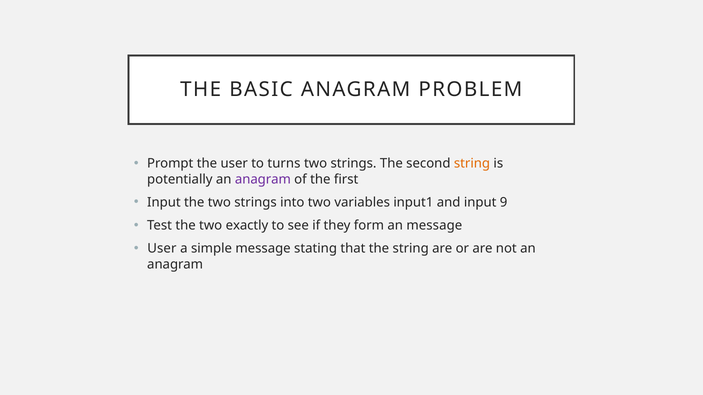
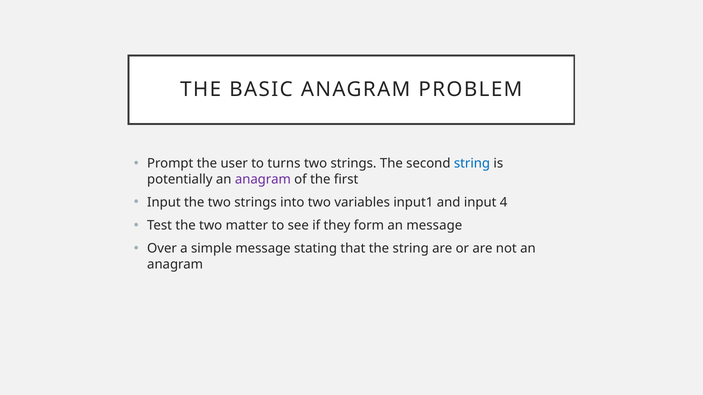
string colour: orange -> blue (472, 164)
9: 9 -> 4 (504, 203)
exactly: exactly -> matter (247, 226)
User: User -> Over (162, 249)
